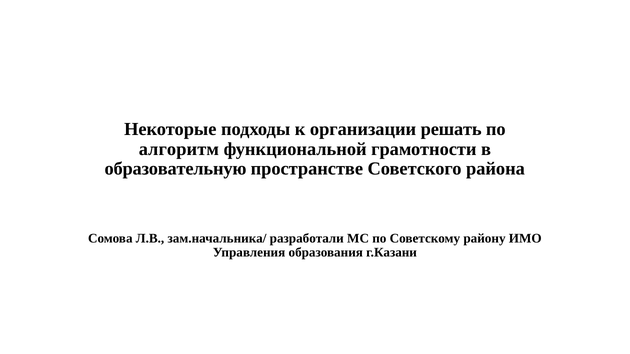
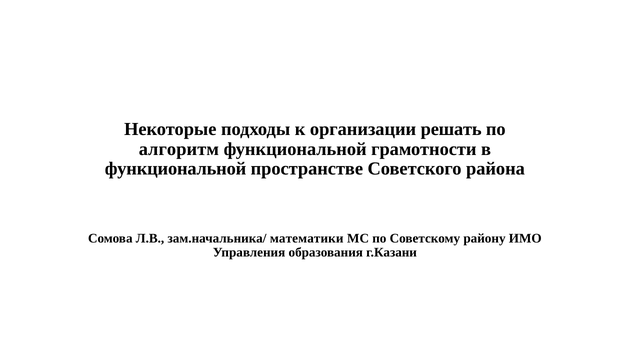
образовательную: образовательную -> функциональной (176, 169)
разработали: разработали -> математики (307, 239)
